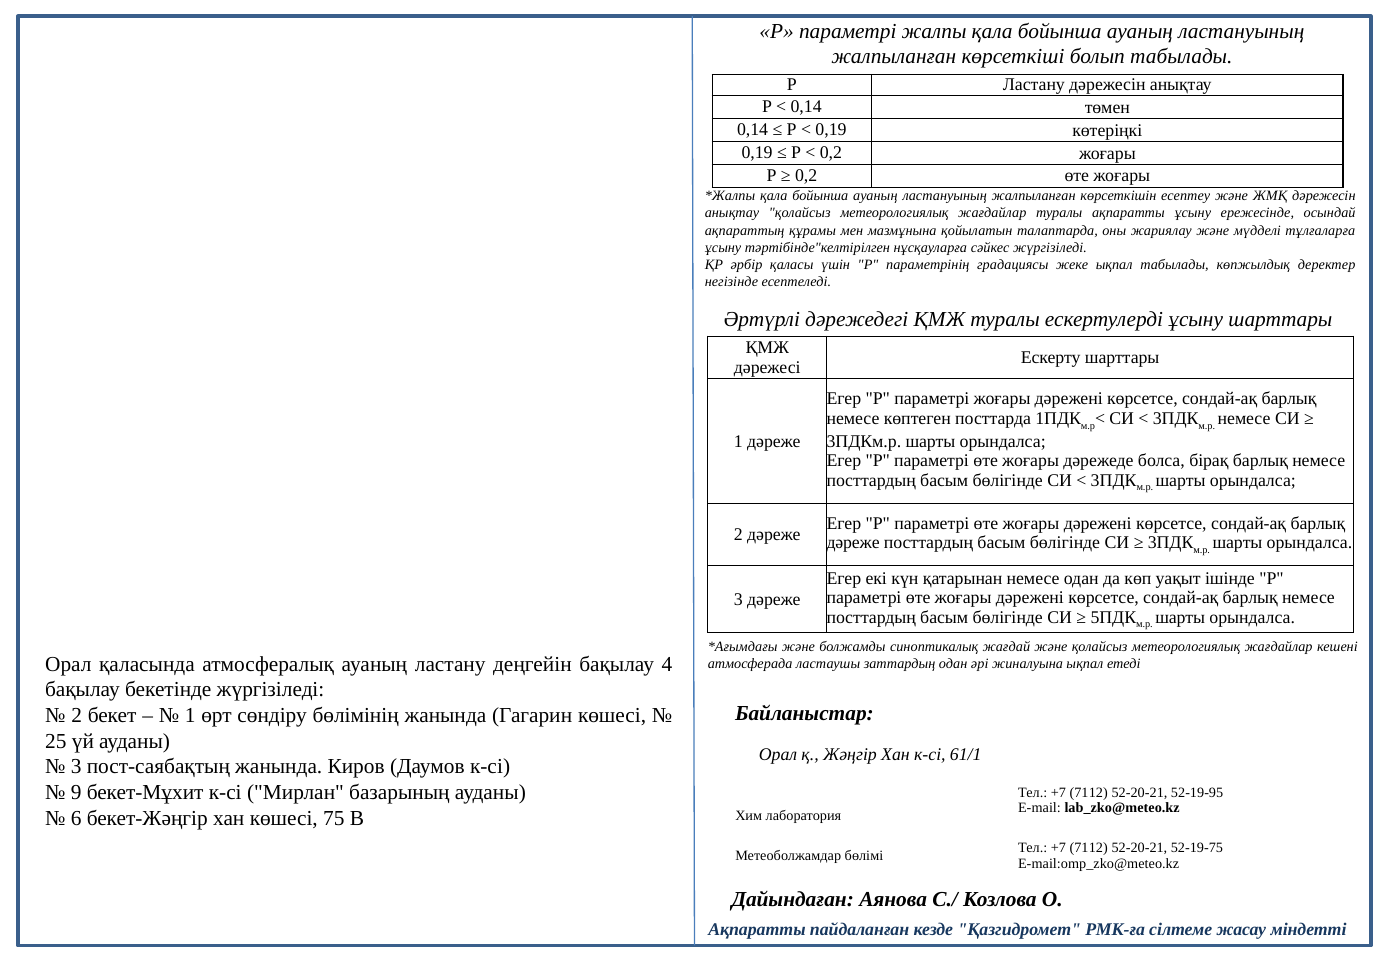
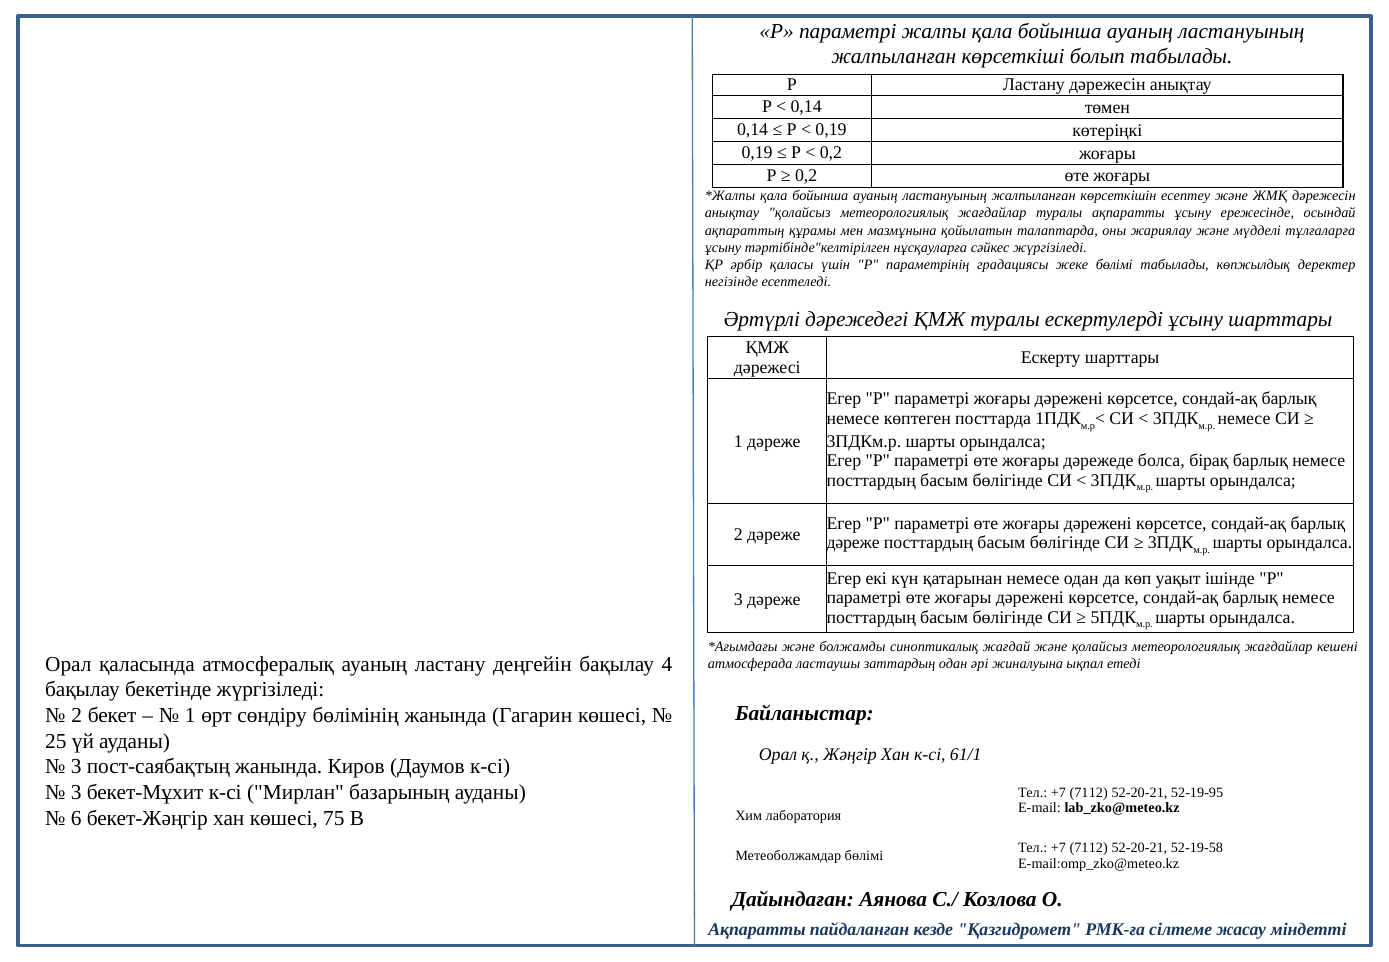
жеке ықпал: ықпал -> бөлімі (1114, 264)
9: 9 -> 3 (76, 792)
52-19-75: 52-19-75 -> 52-19-58 (1197, 848)
